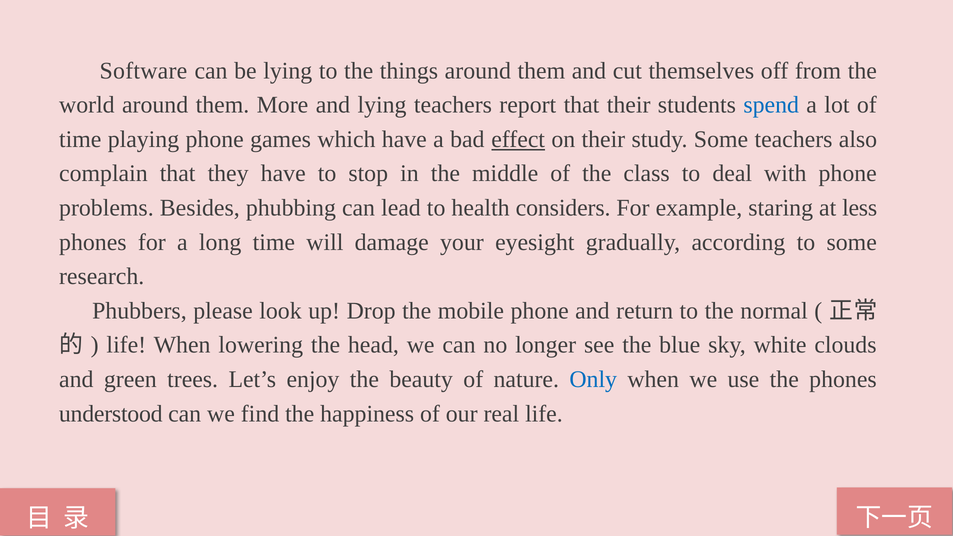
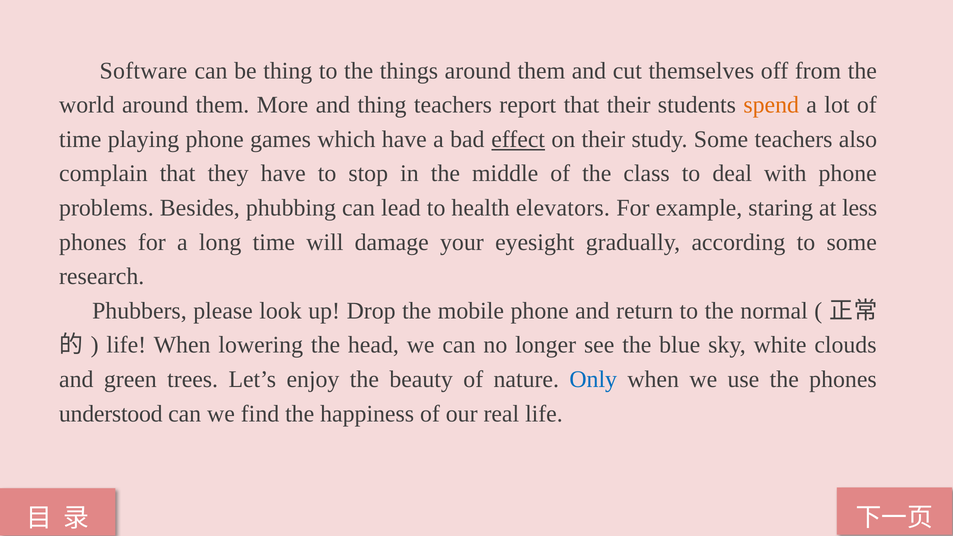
be lying: lying -> thing (288, 71)
and lying: lying -> thing (382, 105)
spend colour: blue -> orange (771, 105)
considers: considers -> elevators (563, 208)
